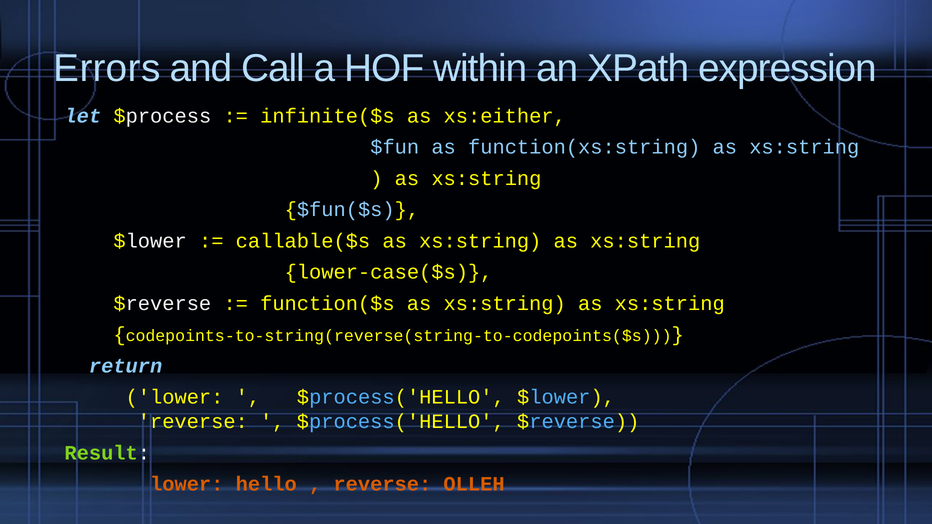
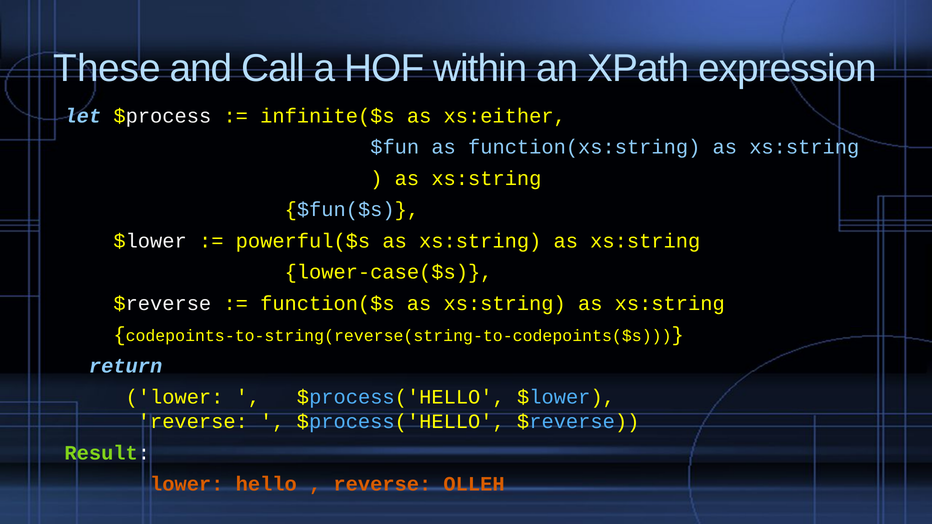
Errors: Errors -> These (107, 69)
callable($s: callable($s -> powerful($s (303, 241)
